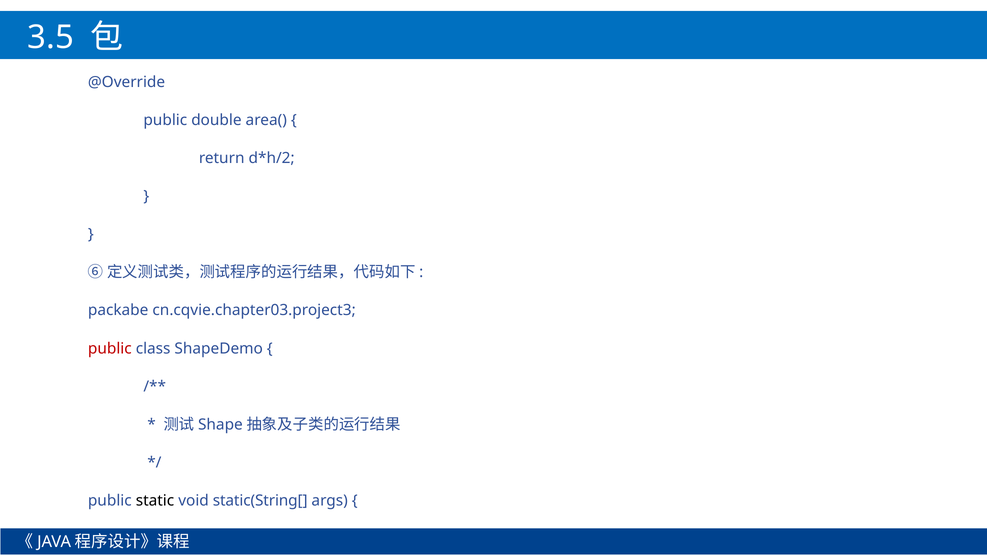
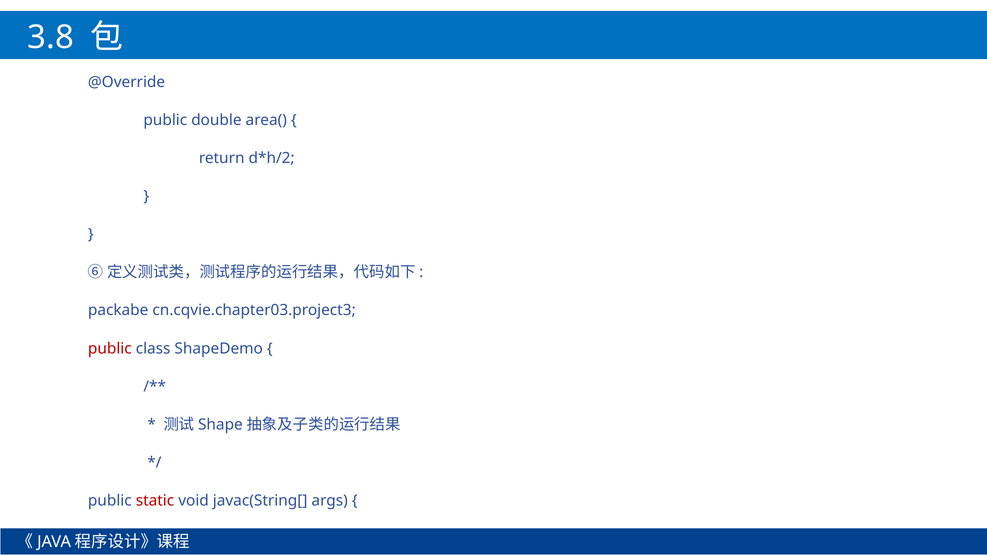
3.5: 3.5 -> 3.8 (51, 37)
static colour: black -> red (155, 501)
static(String[: static(String[ -> javac(String[ (260, 501)
